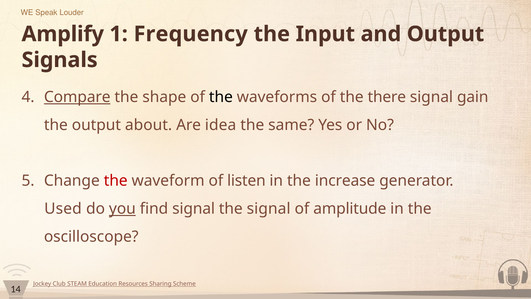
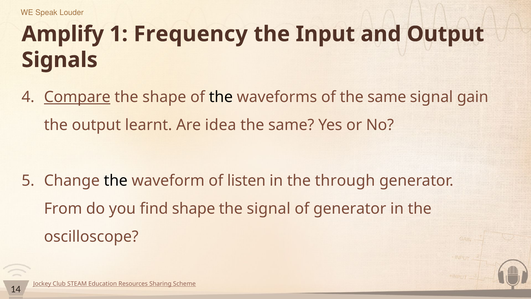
of the there: there -> same (387, 97)
about: about -> learnt (149, 125)
the colour: red -> black (116, 181)
increase: increase -> through (345, 181)
Used: Used -> From (63, 209)
you underline: present -> none (122, 209)
find signal: signal -> shape (194, 209)
of amplitude: amplitude -> generator (350, 209)
